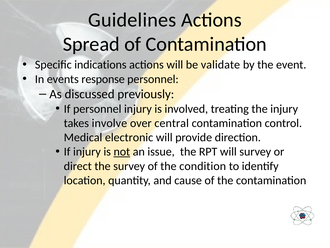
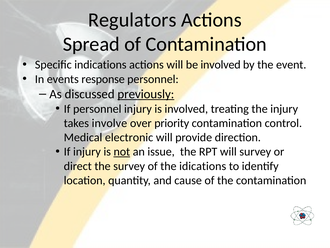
Guidelines: Guidelines -> Regulators (132, 20)
be validate: validate -> involved (221, 65)
previously underline: none -> present (146, 94)
central: central -> priority (172, 123)
condition: condition -> idications (203, 166)
